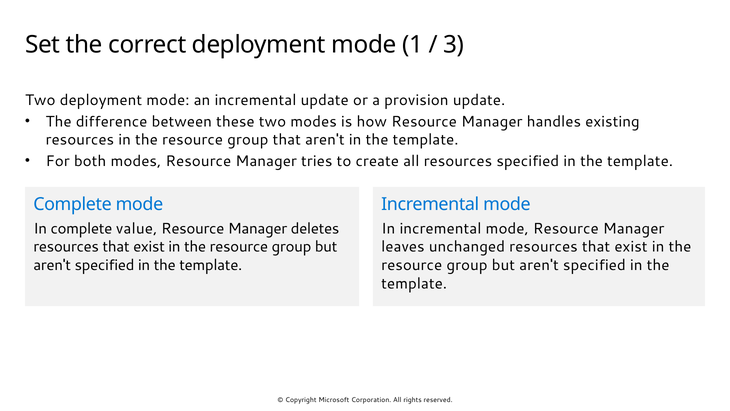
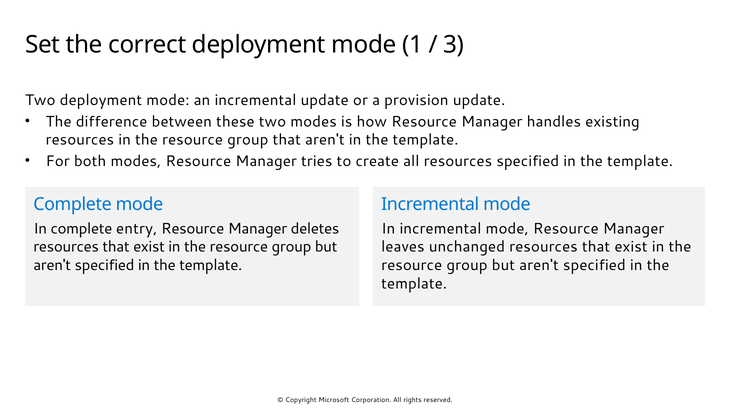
value: value -> entry (137, 228)
